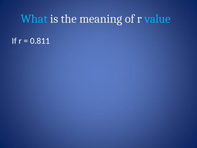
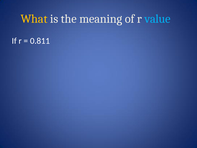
What colour: light blue -> yellow (34, 19)
